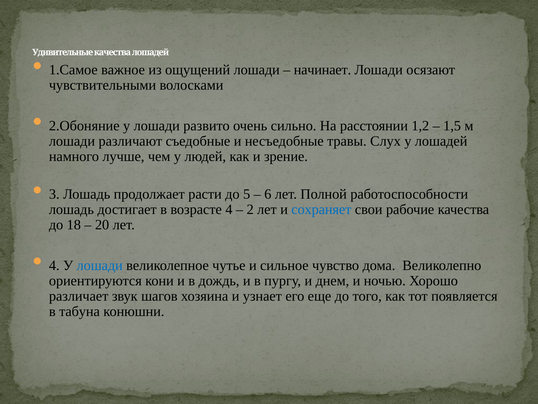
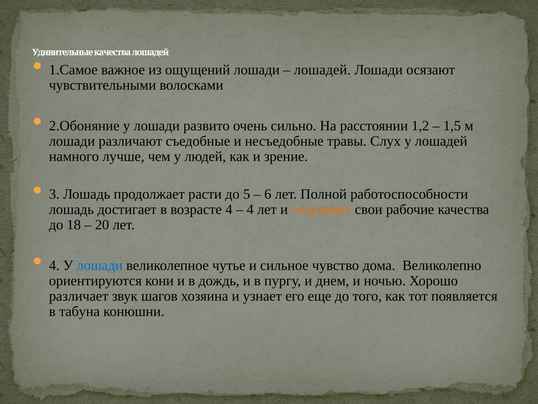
начинает: начинает -> лошадей (322, 70)
2: 2 -> 4 (250, 209)
сохраняет colour: blue -> orange (321, 209)
